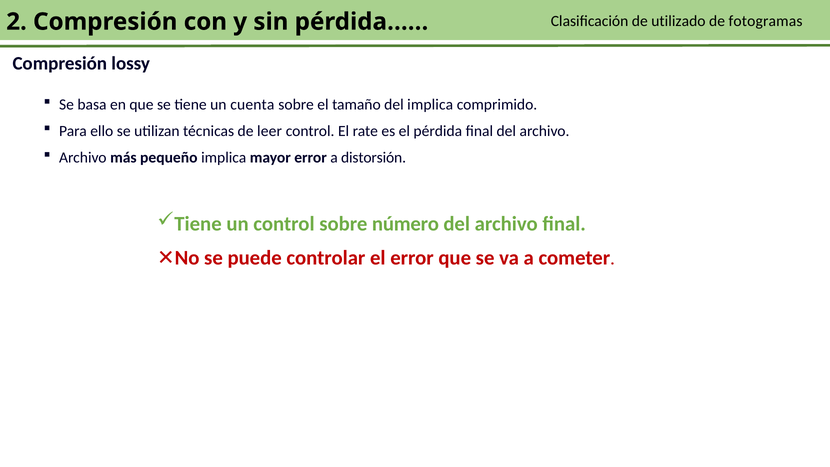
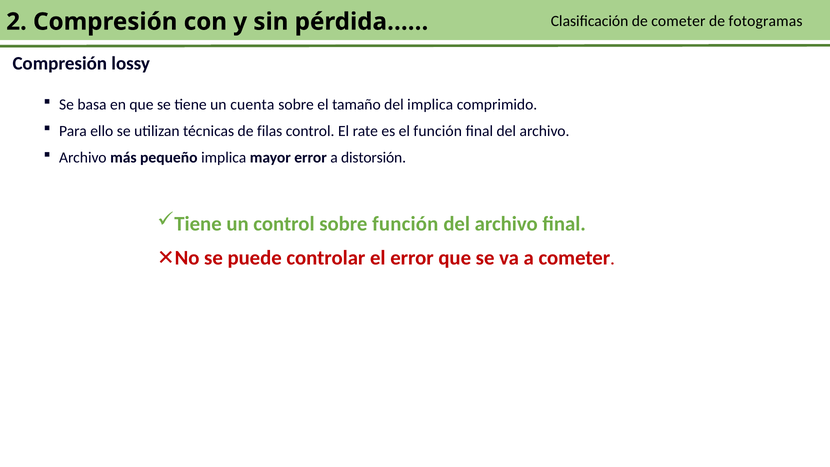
de utilizado: utilizado -> cometer (678, 21)
leer: leer -> filas (270, 131)
el pérdida: pérdida -> función (438, 131)
sobre número: número -> función (405, 224)
